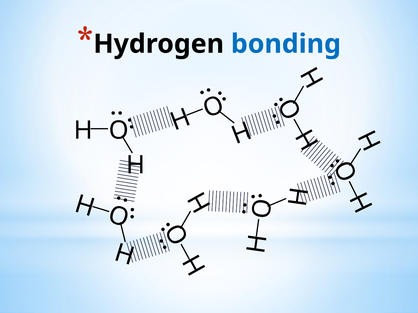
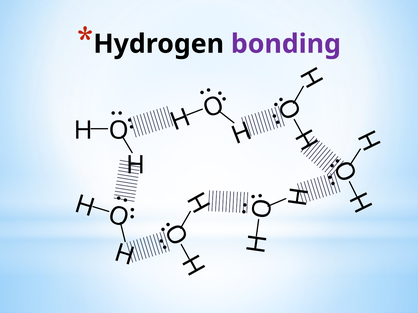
bonding colour: blue -> purple (286, 44)
